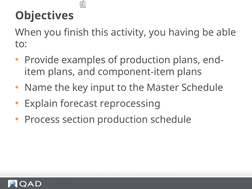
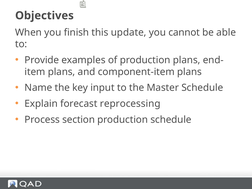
activity: activity -> update (129, 32)
having: having -> cannot (184, 32)
